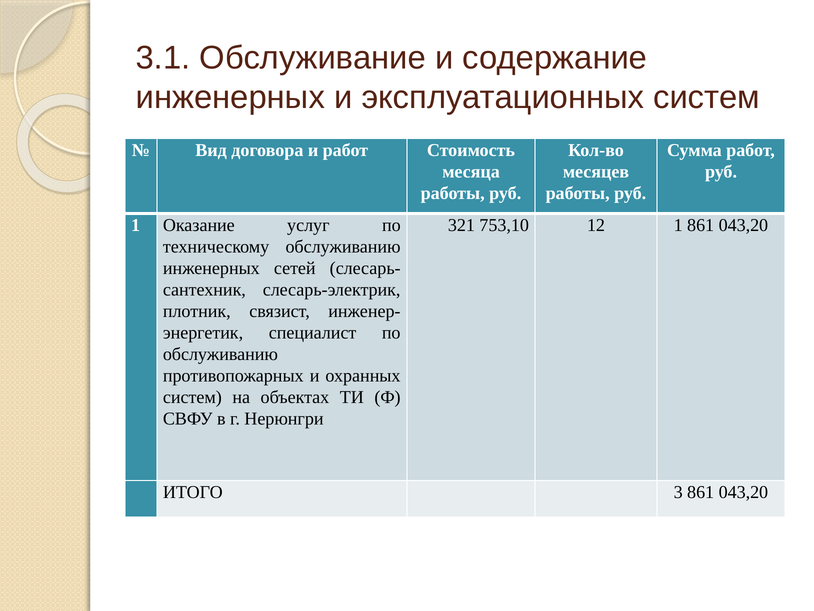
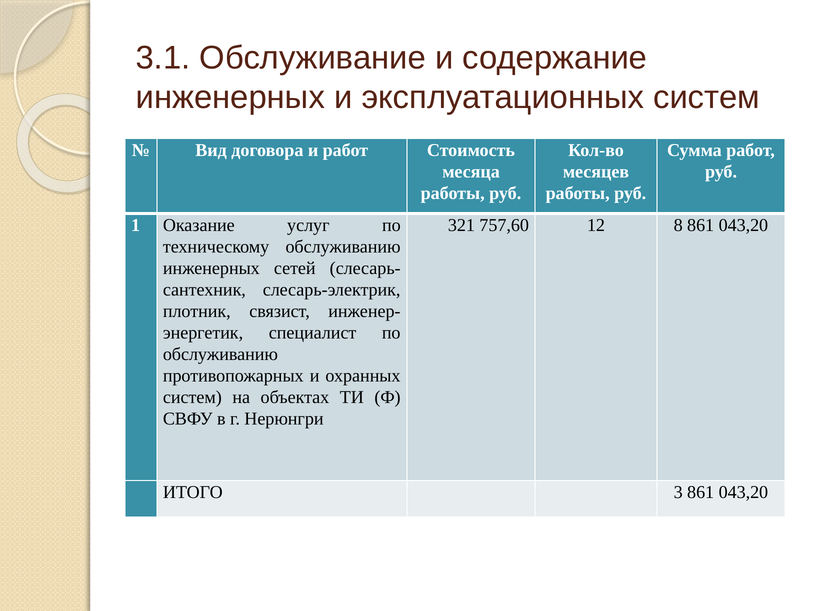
753,10: 753,10 -> 757,60 (504, 225)
12 1: 1 -> 8 (678, 225)
